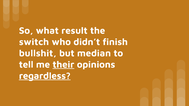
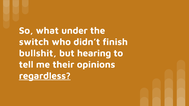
result: result -> under (74, 31)
median: median -> hearing (94, 53)
their underline: present -> none (63, 65)
